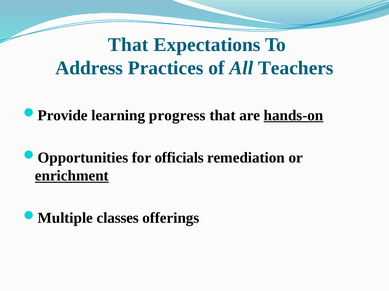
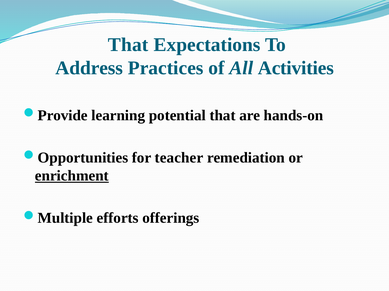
Teachers: Teachers -> Activities (296, 68)
progress: progress -> potential (177, 116)
hands-on underline: present -> none (294, 116)
officials: officials -> teacher (179, 158)
classes: classes -> efforts (118, 219)
